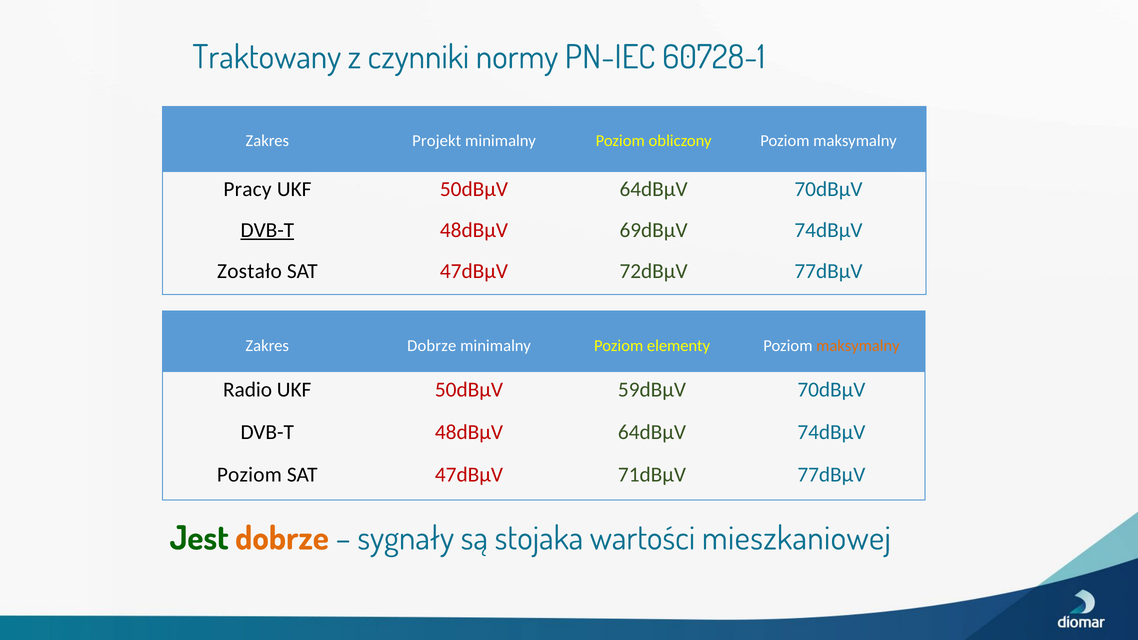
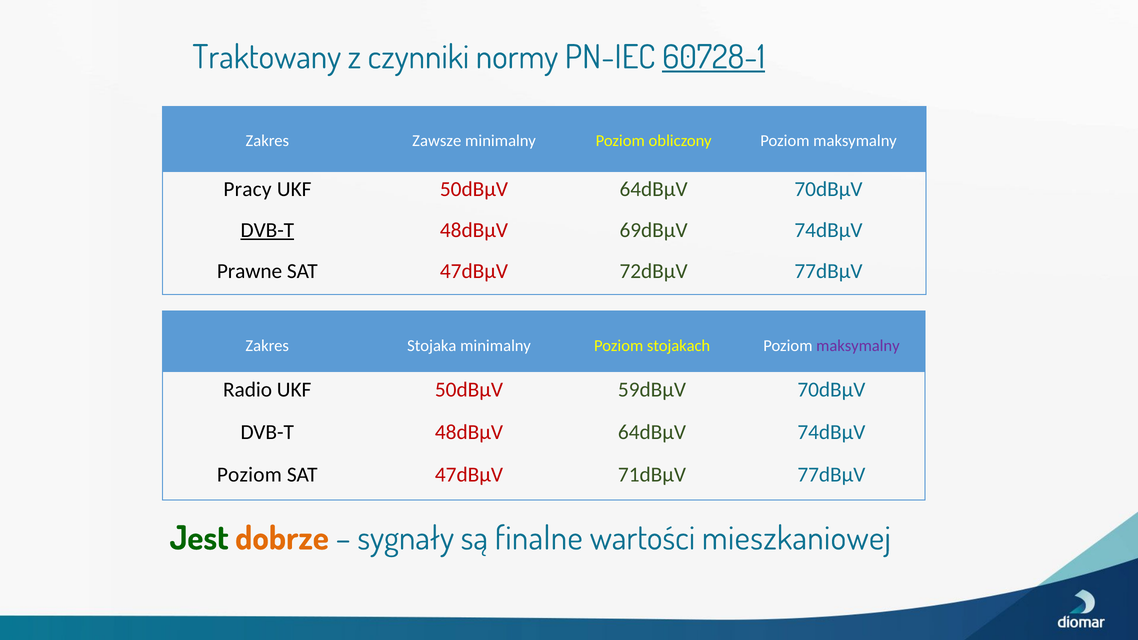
60728-1 underline: none -> present (714, 57)
Projekt: Projekt -> Zawsze (437, 141)
Zostało: Zostało -> Prawne (250, 271)
Zakres Dobrze: Dobrze -> Stojaka (432, 346)
elementy: elementy -> stojakach (679, 346)
maksymalny colour: orange -> purple (858, 346)
stojaka: stojaka -> finalne (539, 539)
